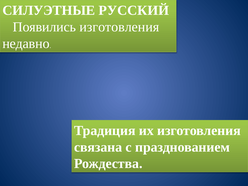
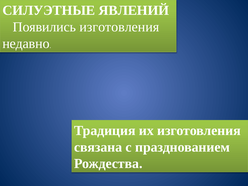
РУССКИЙ: РУССКИЙ -> ЯВЛЕНИЙ (134, 10)
